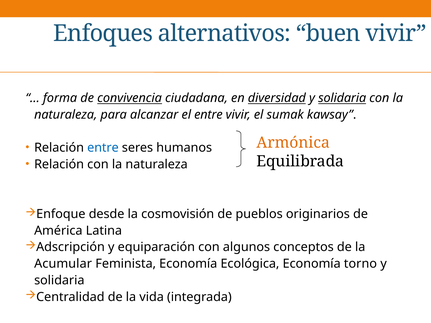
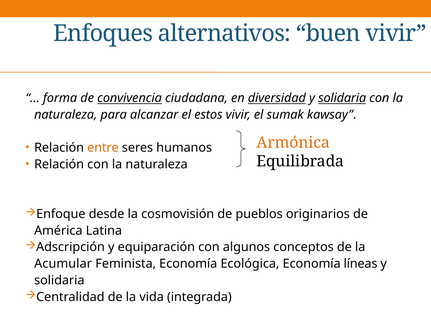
el entre: entre -> estos (208, 115)
entre colour: blue -> orange (103, 148)
torno: torno -> líneas (361, 264)
